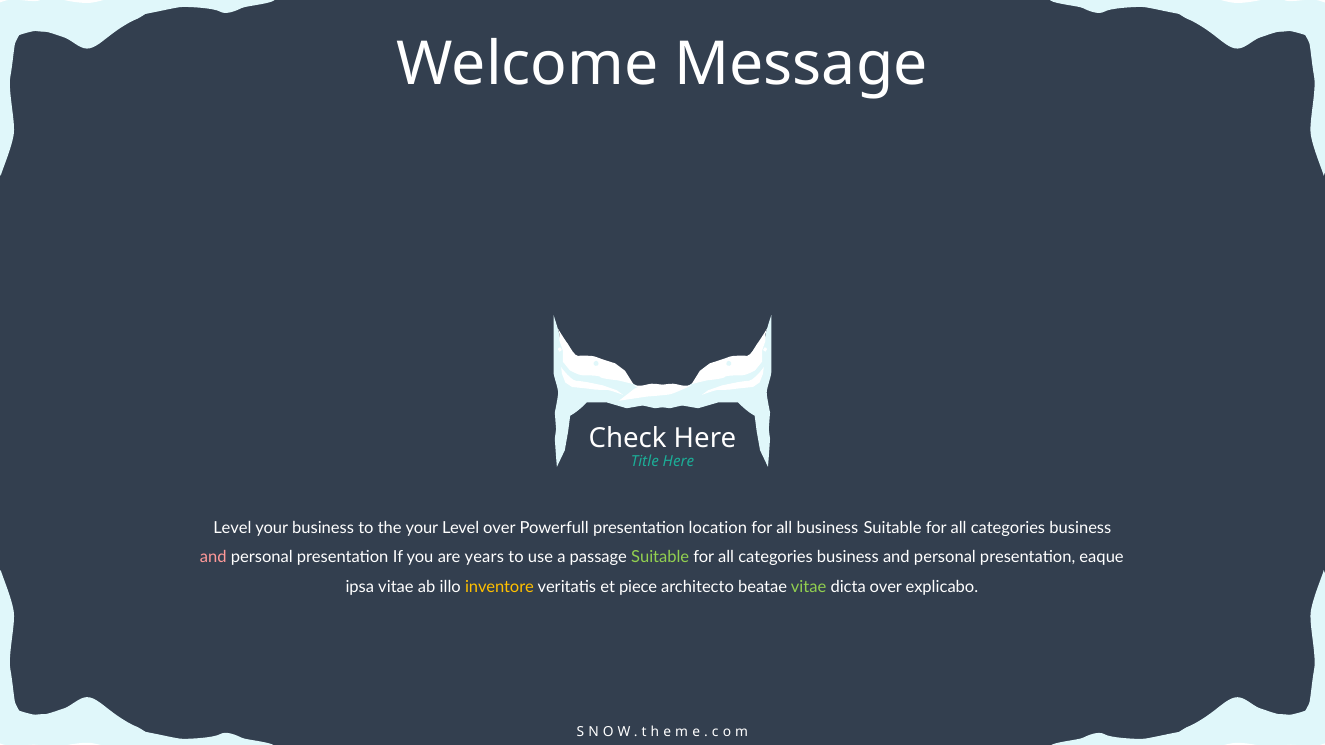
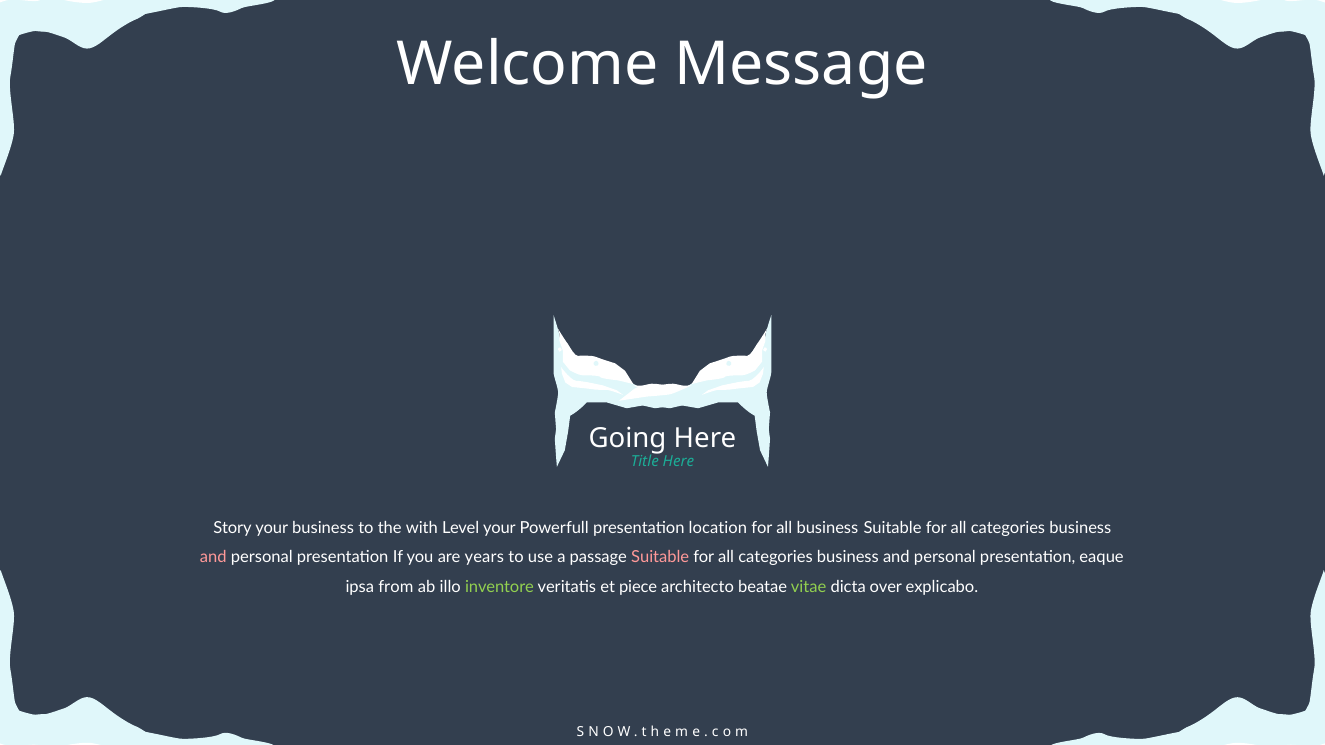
Check: Check -> Going (628, 439)
Level: Level -> Story (232, 528)
the your: your -> with (422, 528)
Level over: over -> your (499, 528)
Suitable colour: light green -> pink (660, 558)
ipsa vitae: vitae -> from (396, 587)
inventore colour: yellow -> light green (499, 587)
